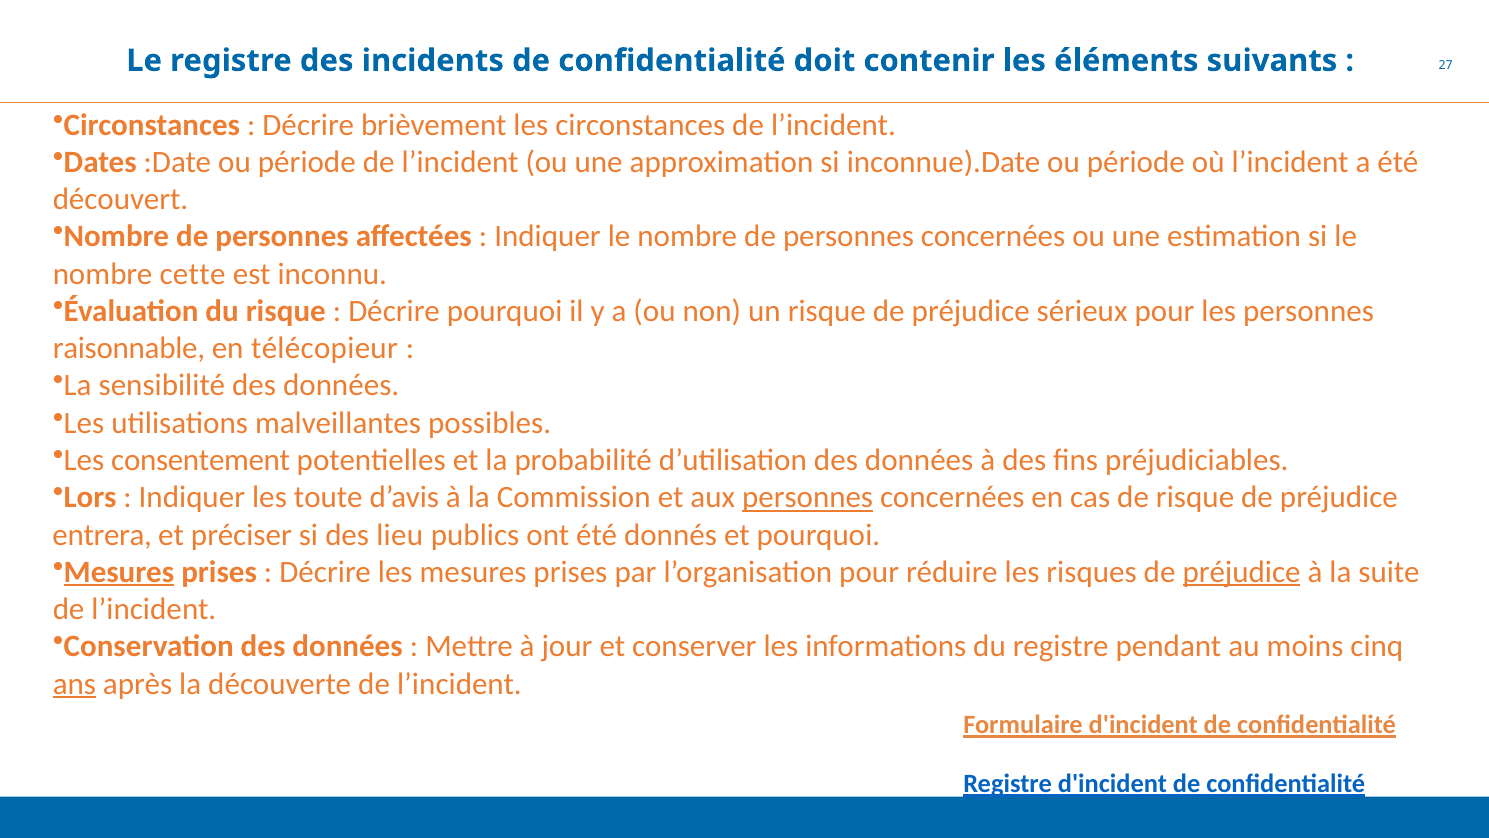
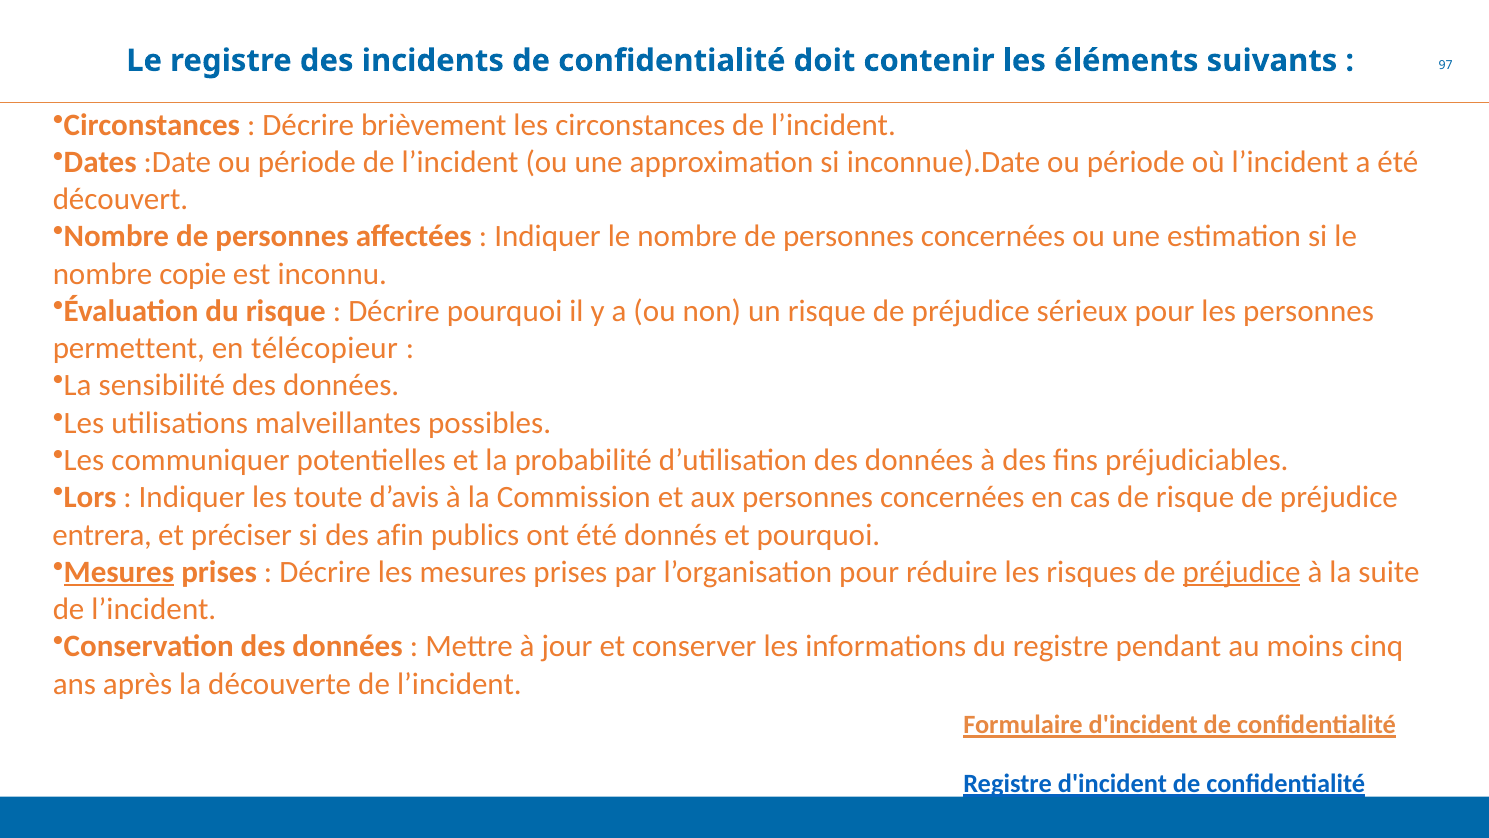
27: 27 -> 97 (1446, 65)
nombre cette: cette -> copie (193, 274)
raisonnable: raisonnable -> permettent (129, 348)
consentement: consentement -> communiquer (200, 460)
personnes underline: present -> none (808, 497)
lieu: lieu -> afin (400, 534)
ans underline: present -> none (74, 683)
